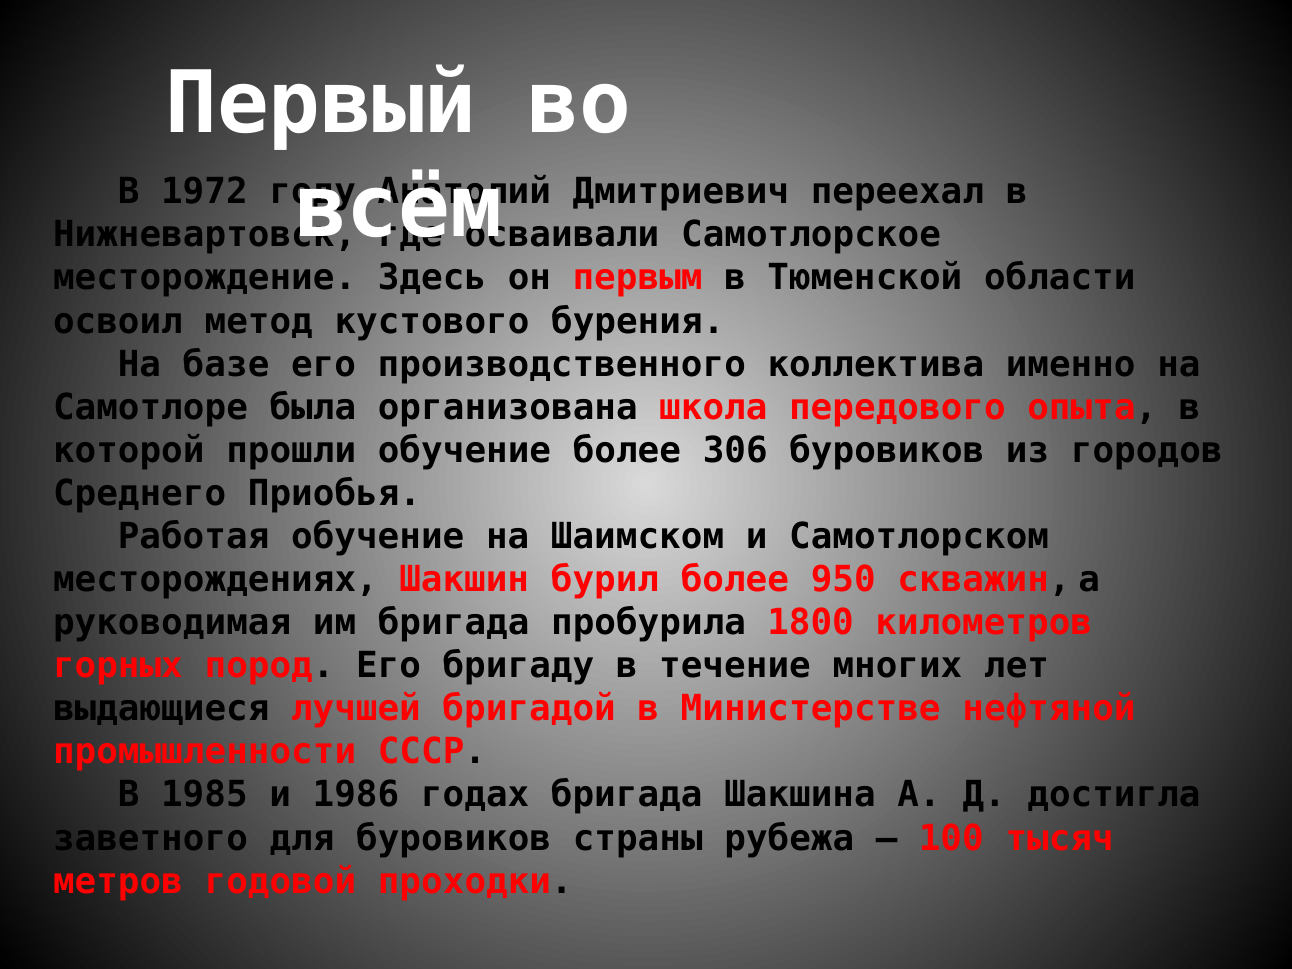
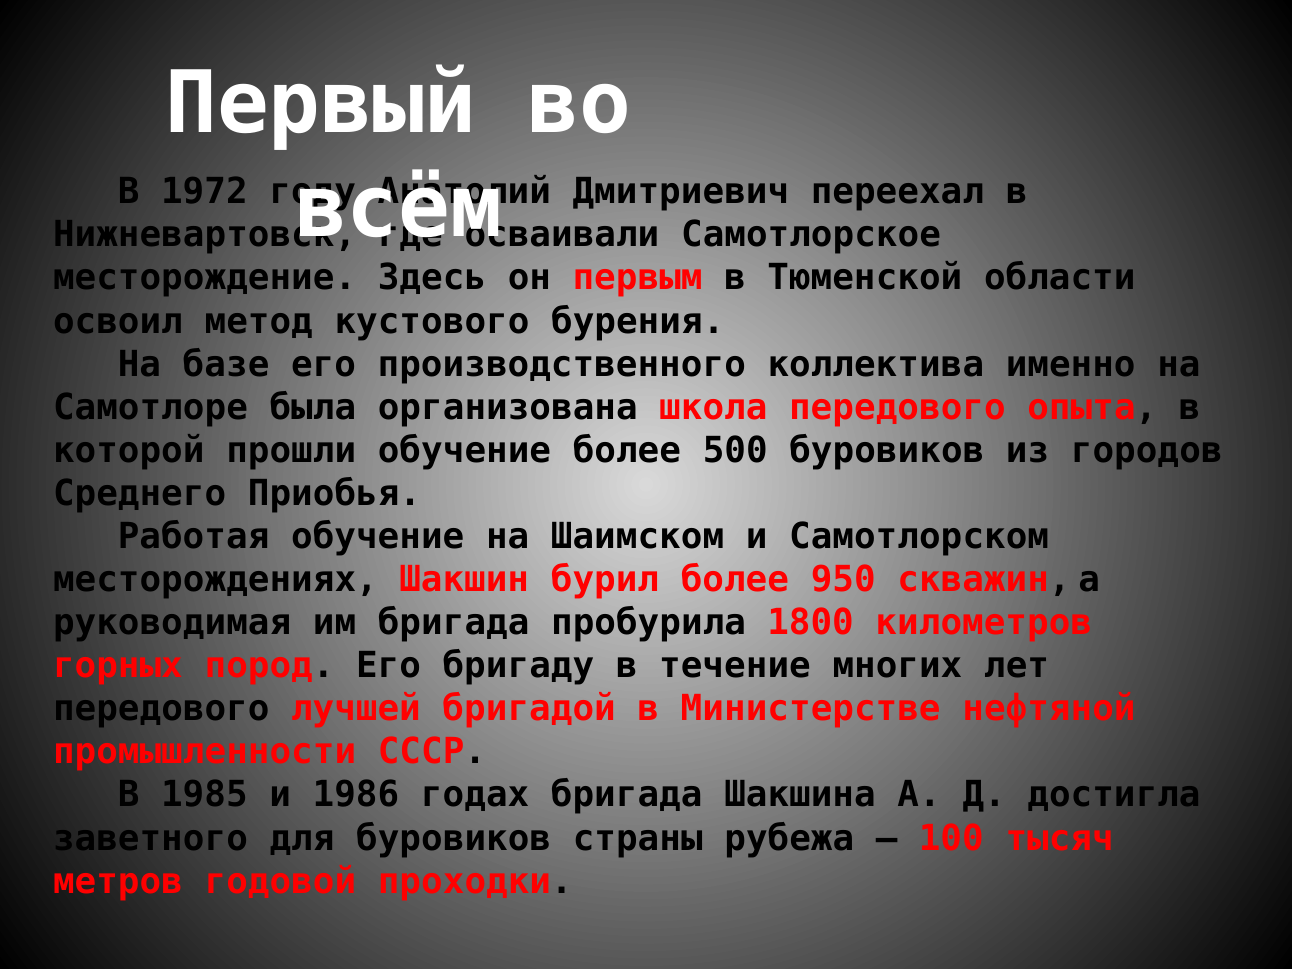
306: 306 -> 500 (735, 450)
выдающиеся: выдающиеся -> передового (161, 709)
